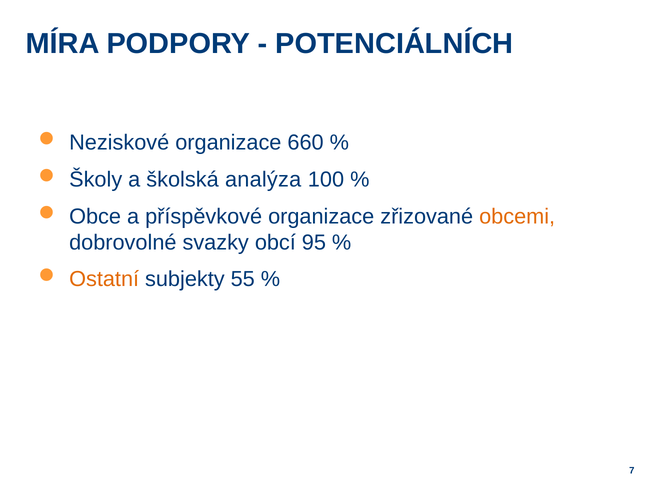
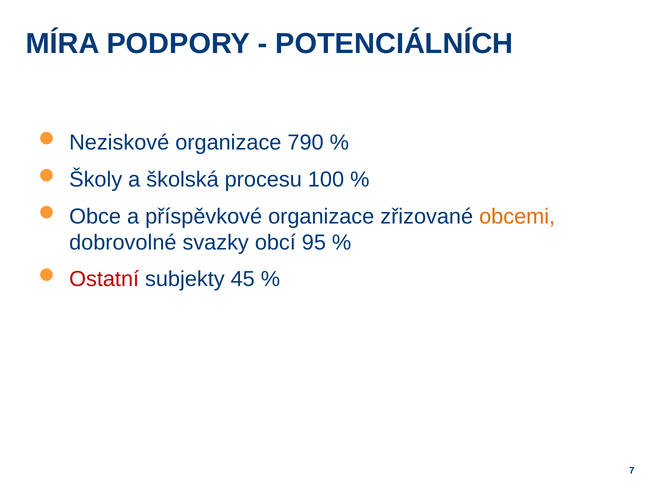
660: 660 -> 790 (306, 143)
analýza: analýza -> procesu (263, 180)
Ostatní colour: orange -> red (104, 279)
55: 55 -> 45 (243, 279)
